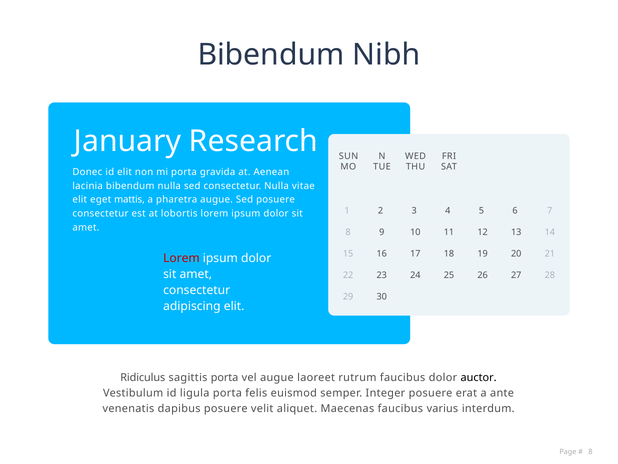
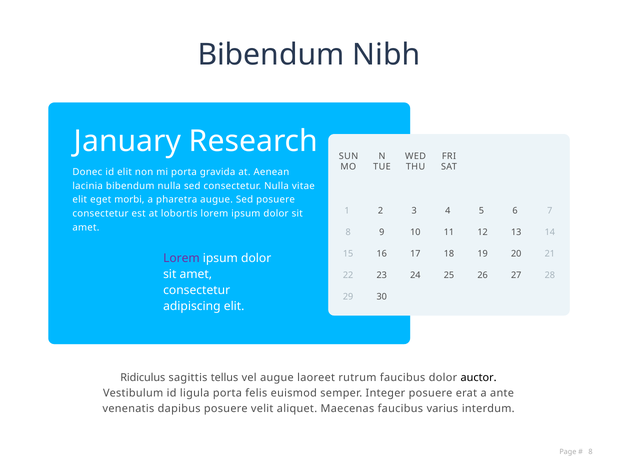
mattis: mattis -> morbi (129, 200)
Lorem colour: red -> purple (181, 258)
sagittis porta: porta -> tellus (225, 377)
